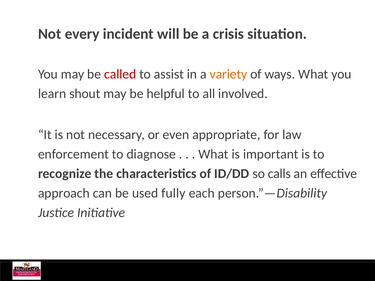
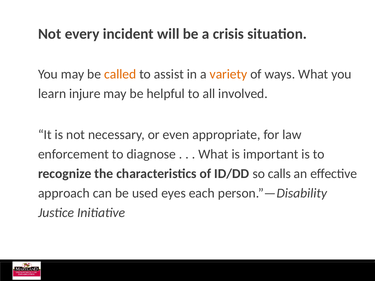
called colour: red -> orange (120, 74)
shout: shout -> injure (85, 94)
fully: fully -> eyes (174, 193)
